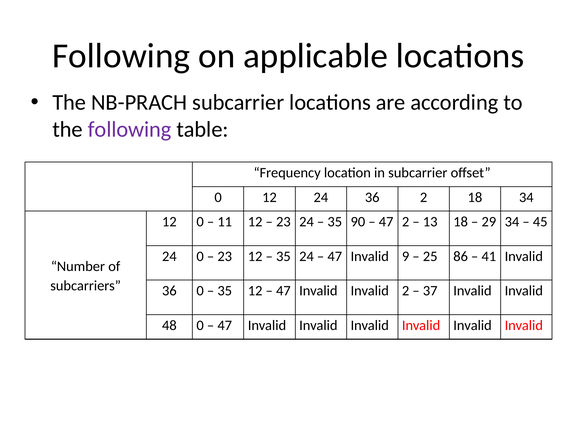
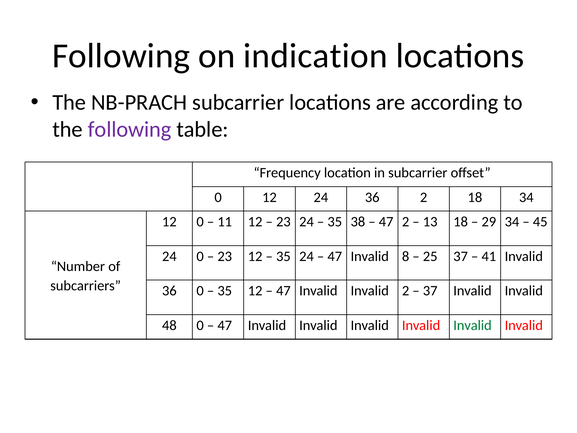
applicable: applicable -> indication (315, 56)
90: 90 -> 38 (358, 222)
9: 9 -> 8 (406, 256)
25 86: 86 -> 37 (461, 256)
Invalid colour: black -> green (472, 325)
